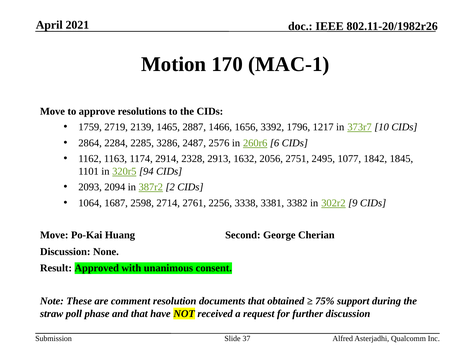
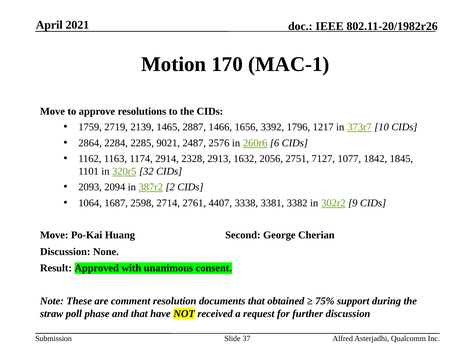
3286: 3286 -> 9021 (168, 143)
2495: 2495 -> 7127 (323, 159)
94: 94 -> 32 (146, 171)
2256: 2256 -> 4407 (220, 203)
